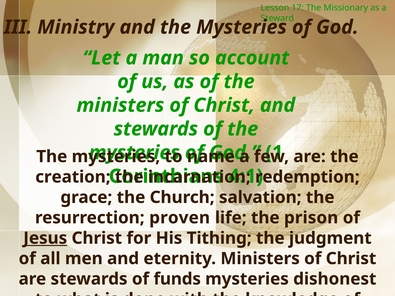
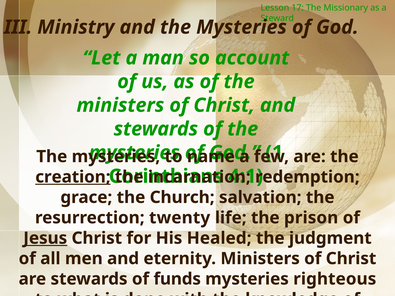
creation underline: none -> present (73, 177)
proven: proven -> twenty (180, 218)
Tithing: Tithing -> Healed (219, 238)
dishonest: dishonest -> righteous (335, 279)
